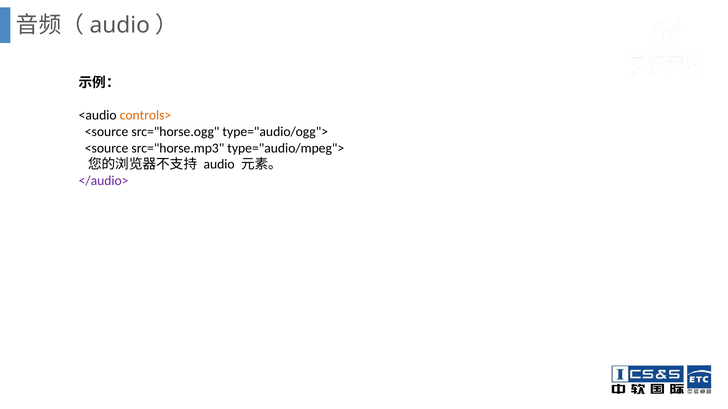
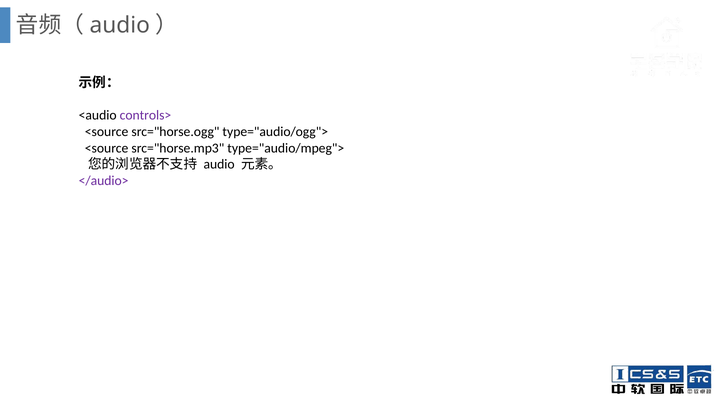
controls> colour: orange -> purple (145, 115)
